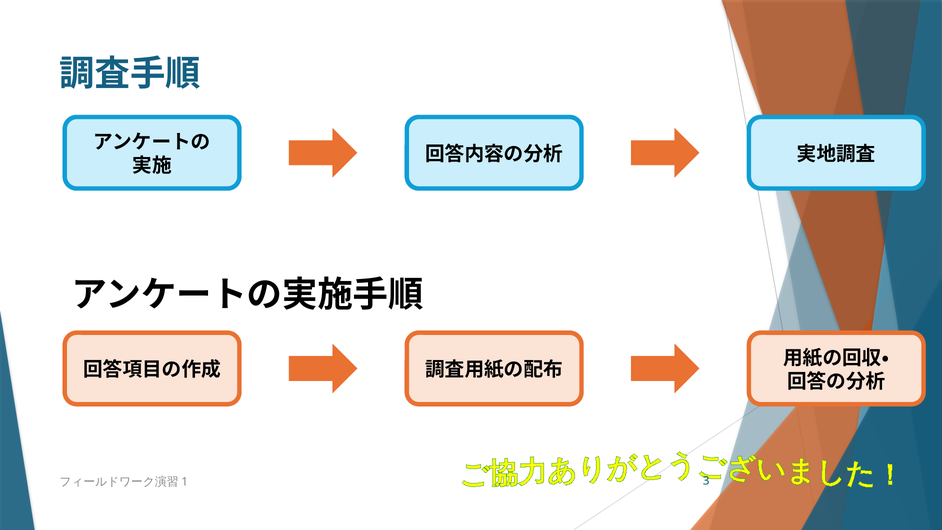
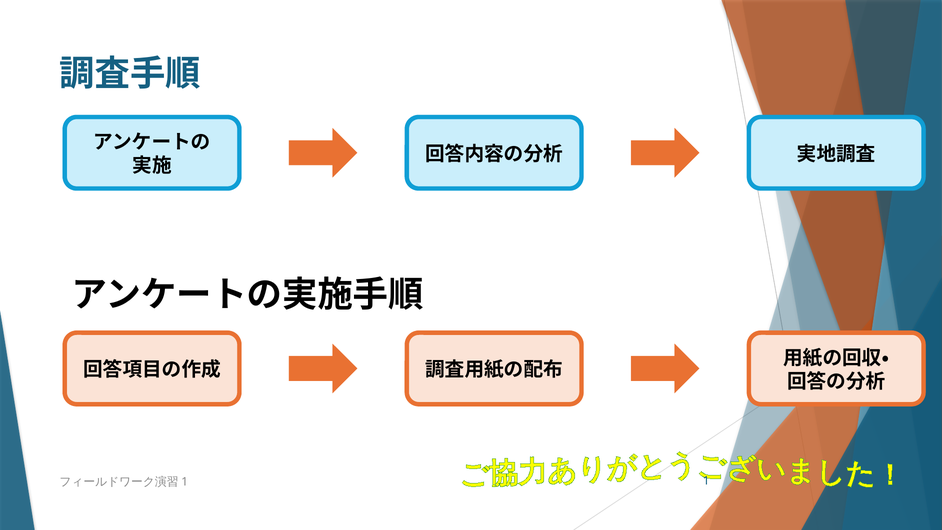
3: 3 -> 1 (706, 481)
